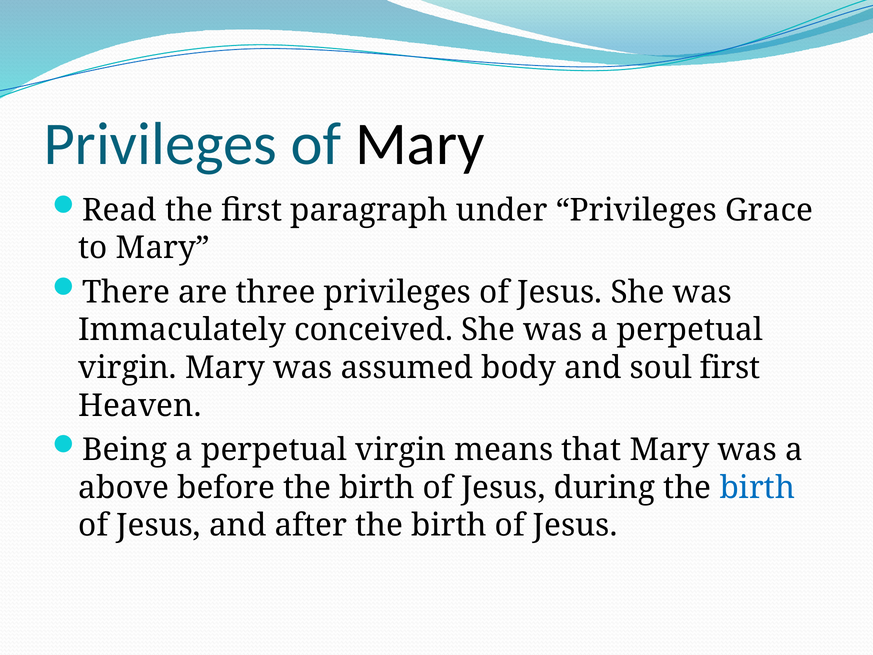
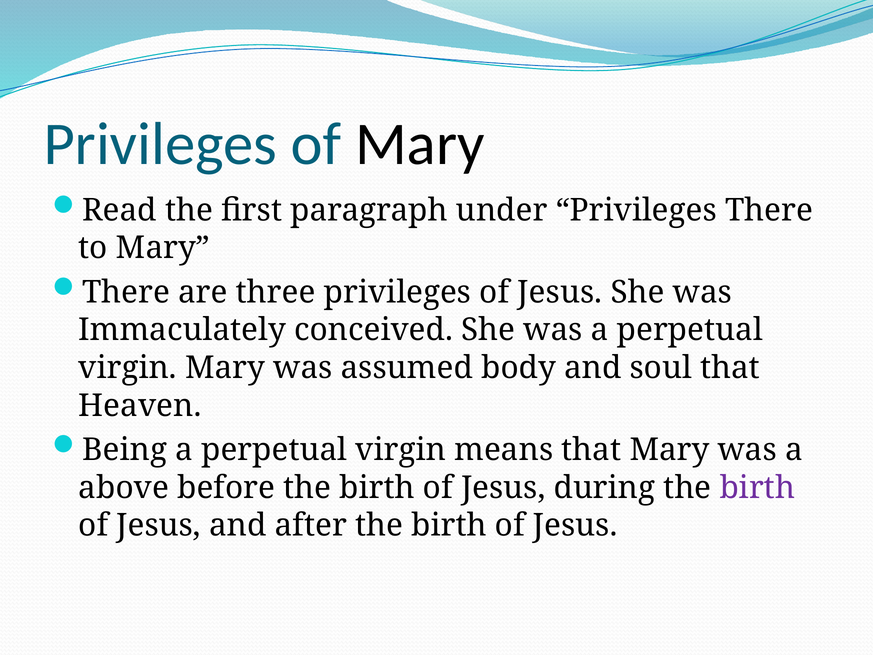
Privileges Grace: Grace -> There (769, 210)
soul first: first -> that (730, 368)
birth colour: blue -> purple (757, 487)
